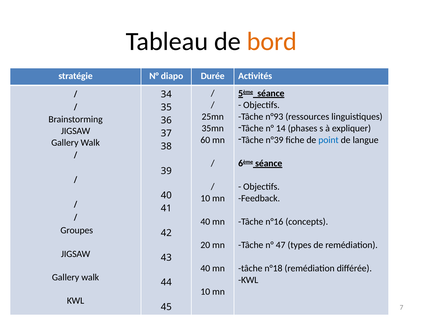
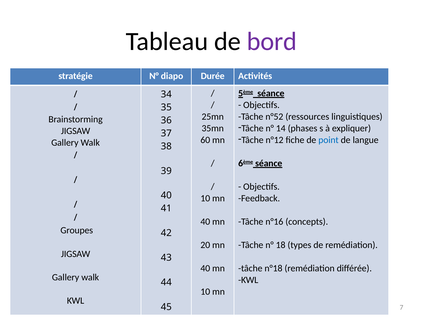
bord colour: orange -> purple (272, 42)
n°93: n°93 -> n°52 (274, 117)
n°39: n°39 -> n°12 (275, 140)
47: 47 -> 18 (281, 245)
